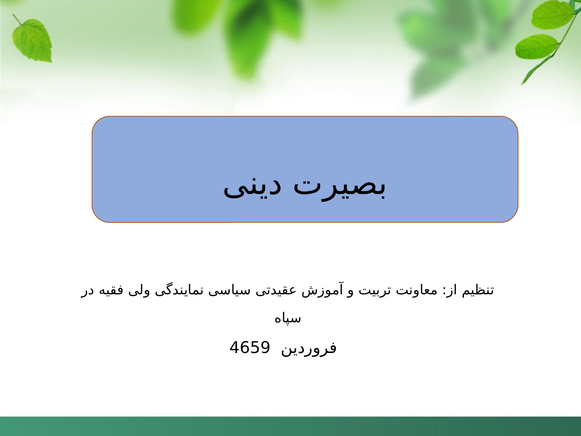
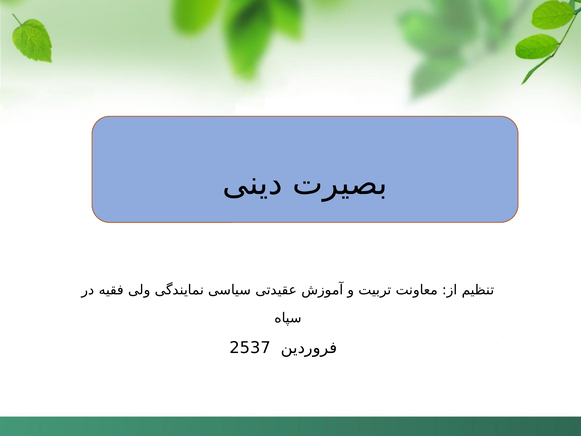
4659: 4659 -> 2537 (250, 348)
